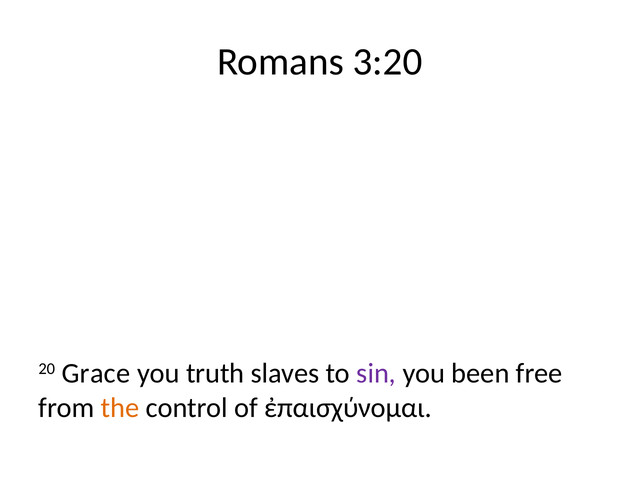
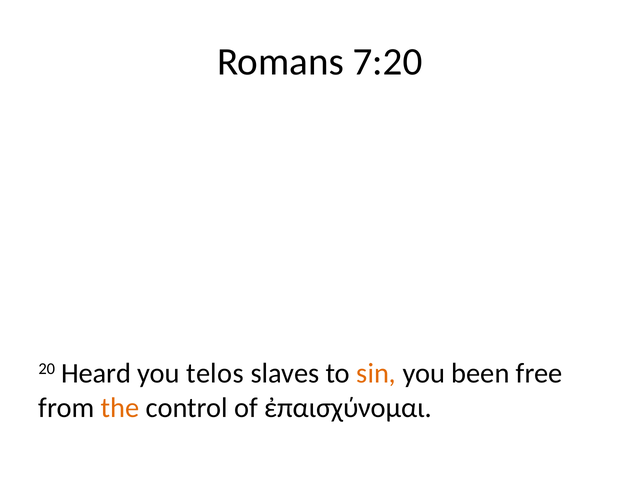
3:20: 3:20 -> 7:20 (388, 62)
Grace: Grace -> Heard (96, 373)
truth: truth -> telos (215, 373)
sin colour: purple -> orange (376, 373)
